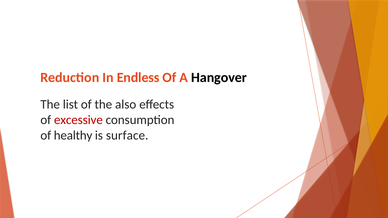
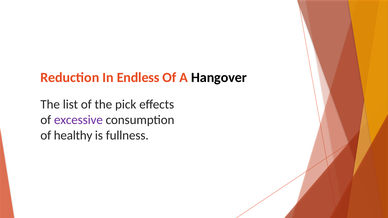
also: also -> pick (126, 104)
excessive colour: red -> purple (78, 120)
surface: surface -> fullness (127, 136)
